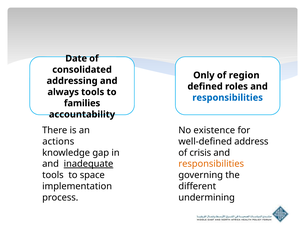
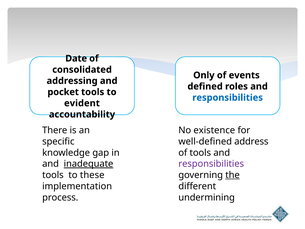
region: region -> events (244, 75)
always: always -> pocket (63, 92)
families: families -> evident (82, 103)
actions: actions -> specific (58, 141)
of crisis: crisis -> tools (200, 153)
responsibilities colour: orange -> purple (211, 164)
space: space -> these (92, 175)
the underline: none -> present (233, 175)
